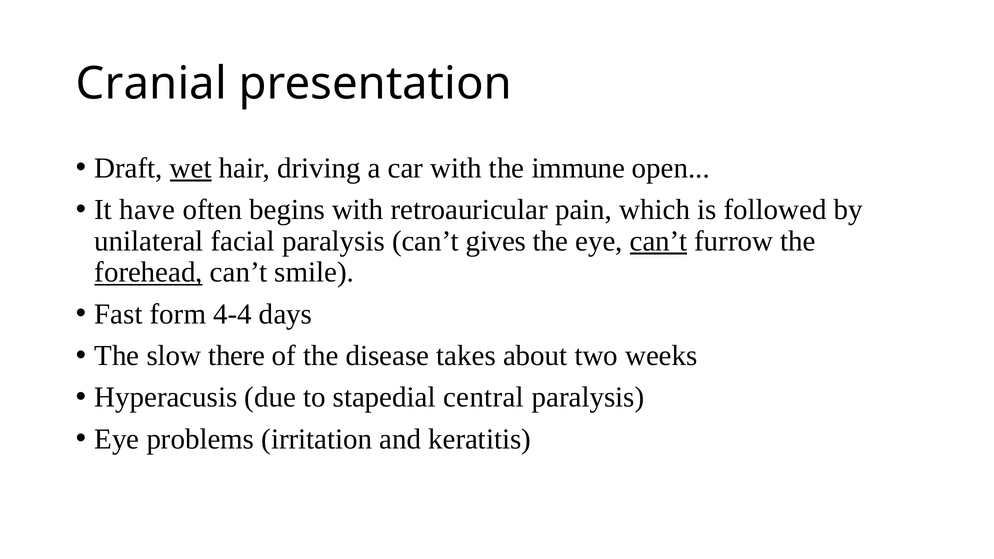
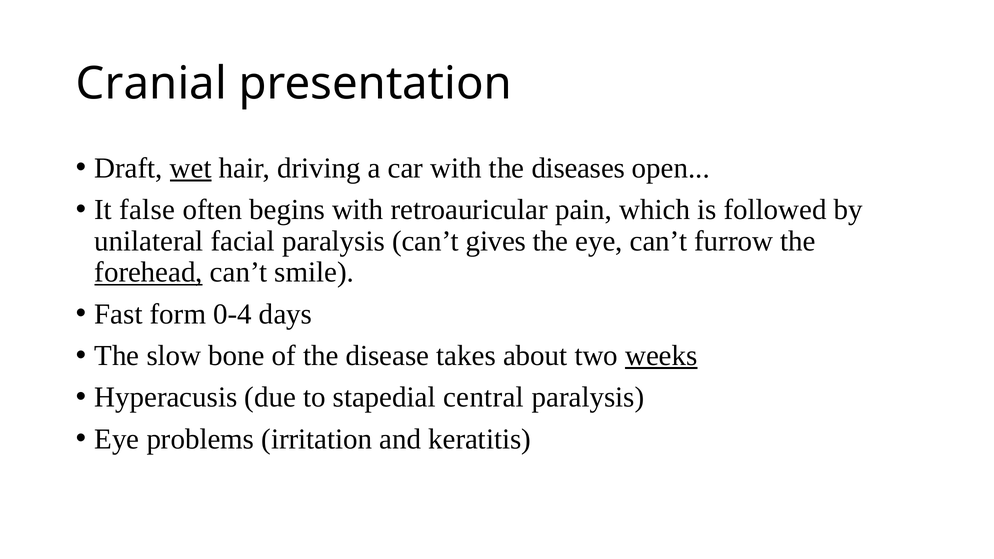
immune: immune -> diseases (578, 168)
have: have -> false (147, 210)
can’t underline: present -> none (659, 241)
4-4: 4-4 -> 0-4 (233, 314)
there: there -> bone (237, 356)
weeks underline: none -> present (661, 356)
